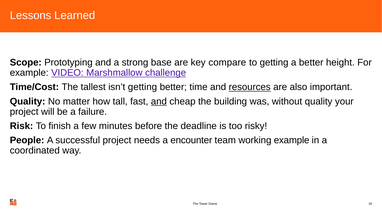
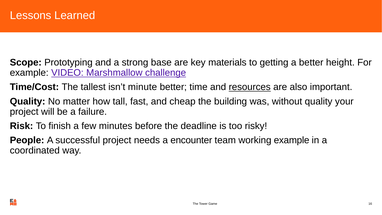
compare: compare -> materials (227, 62)
isn’t getting: getting -> minute (142, 87)
and underline: present -> none (159, 101)
